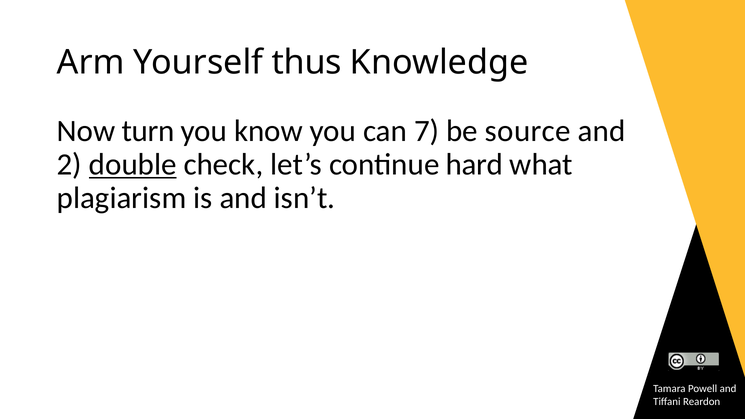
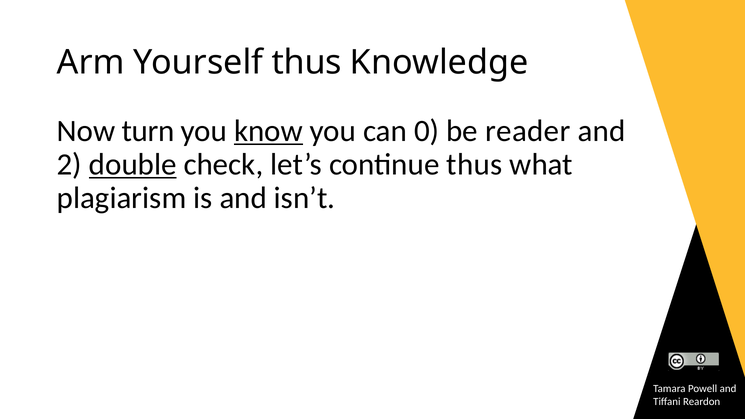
know underline: none -> present (268, 131)
7: 7 -> 0 (427, 131)
source: source -> reader (528, 131)
continue hard: hard -> thus (474, 164)
